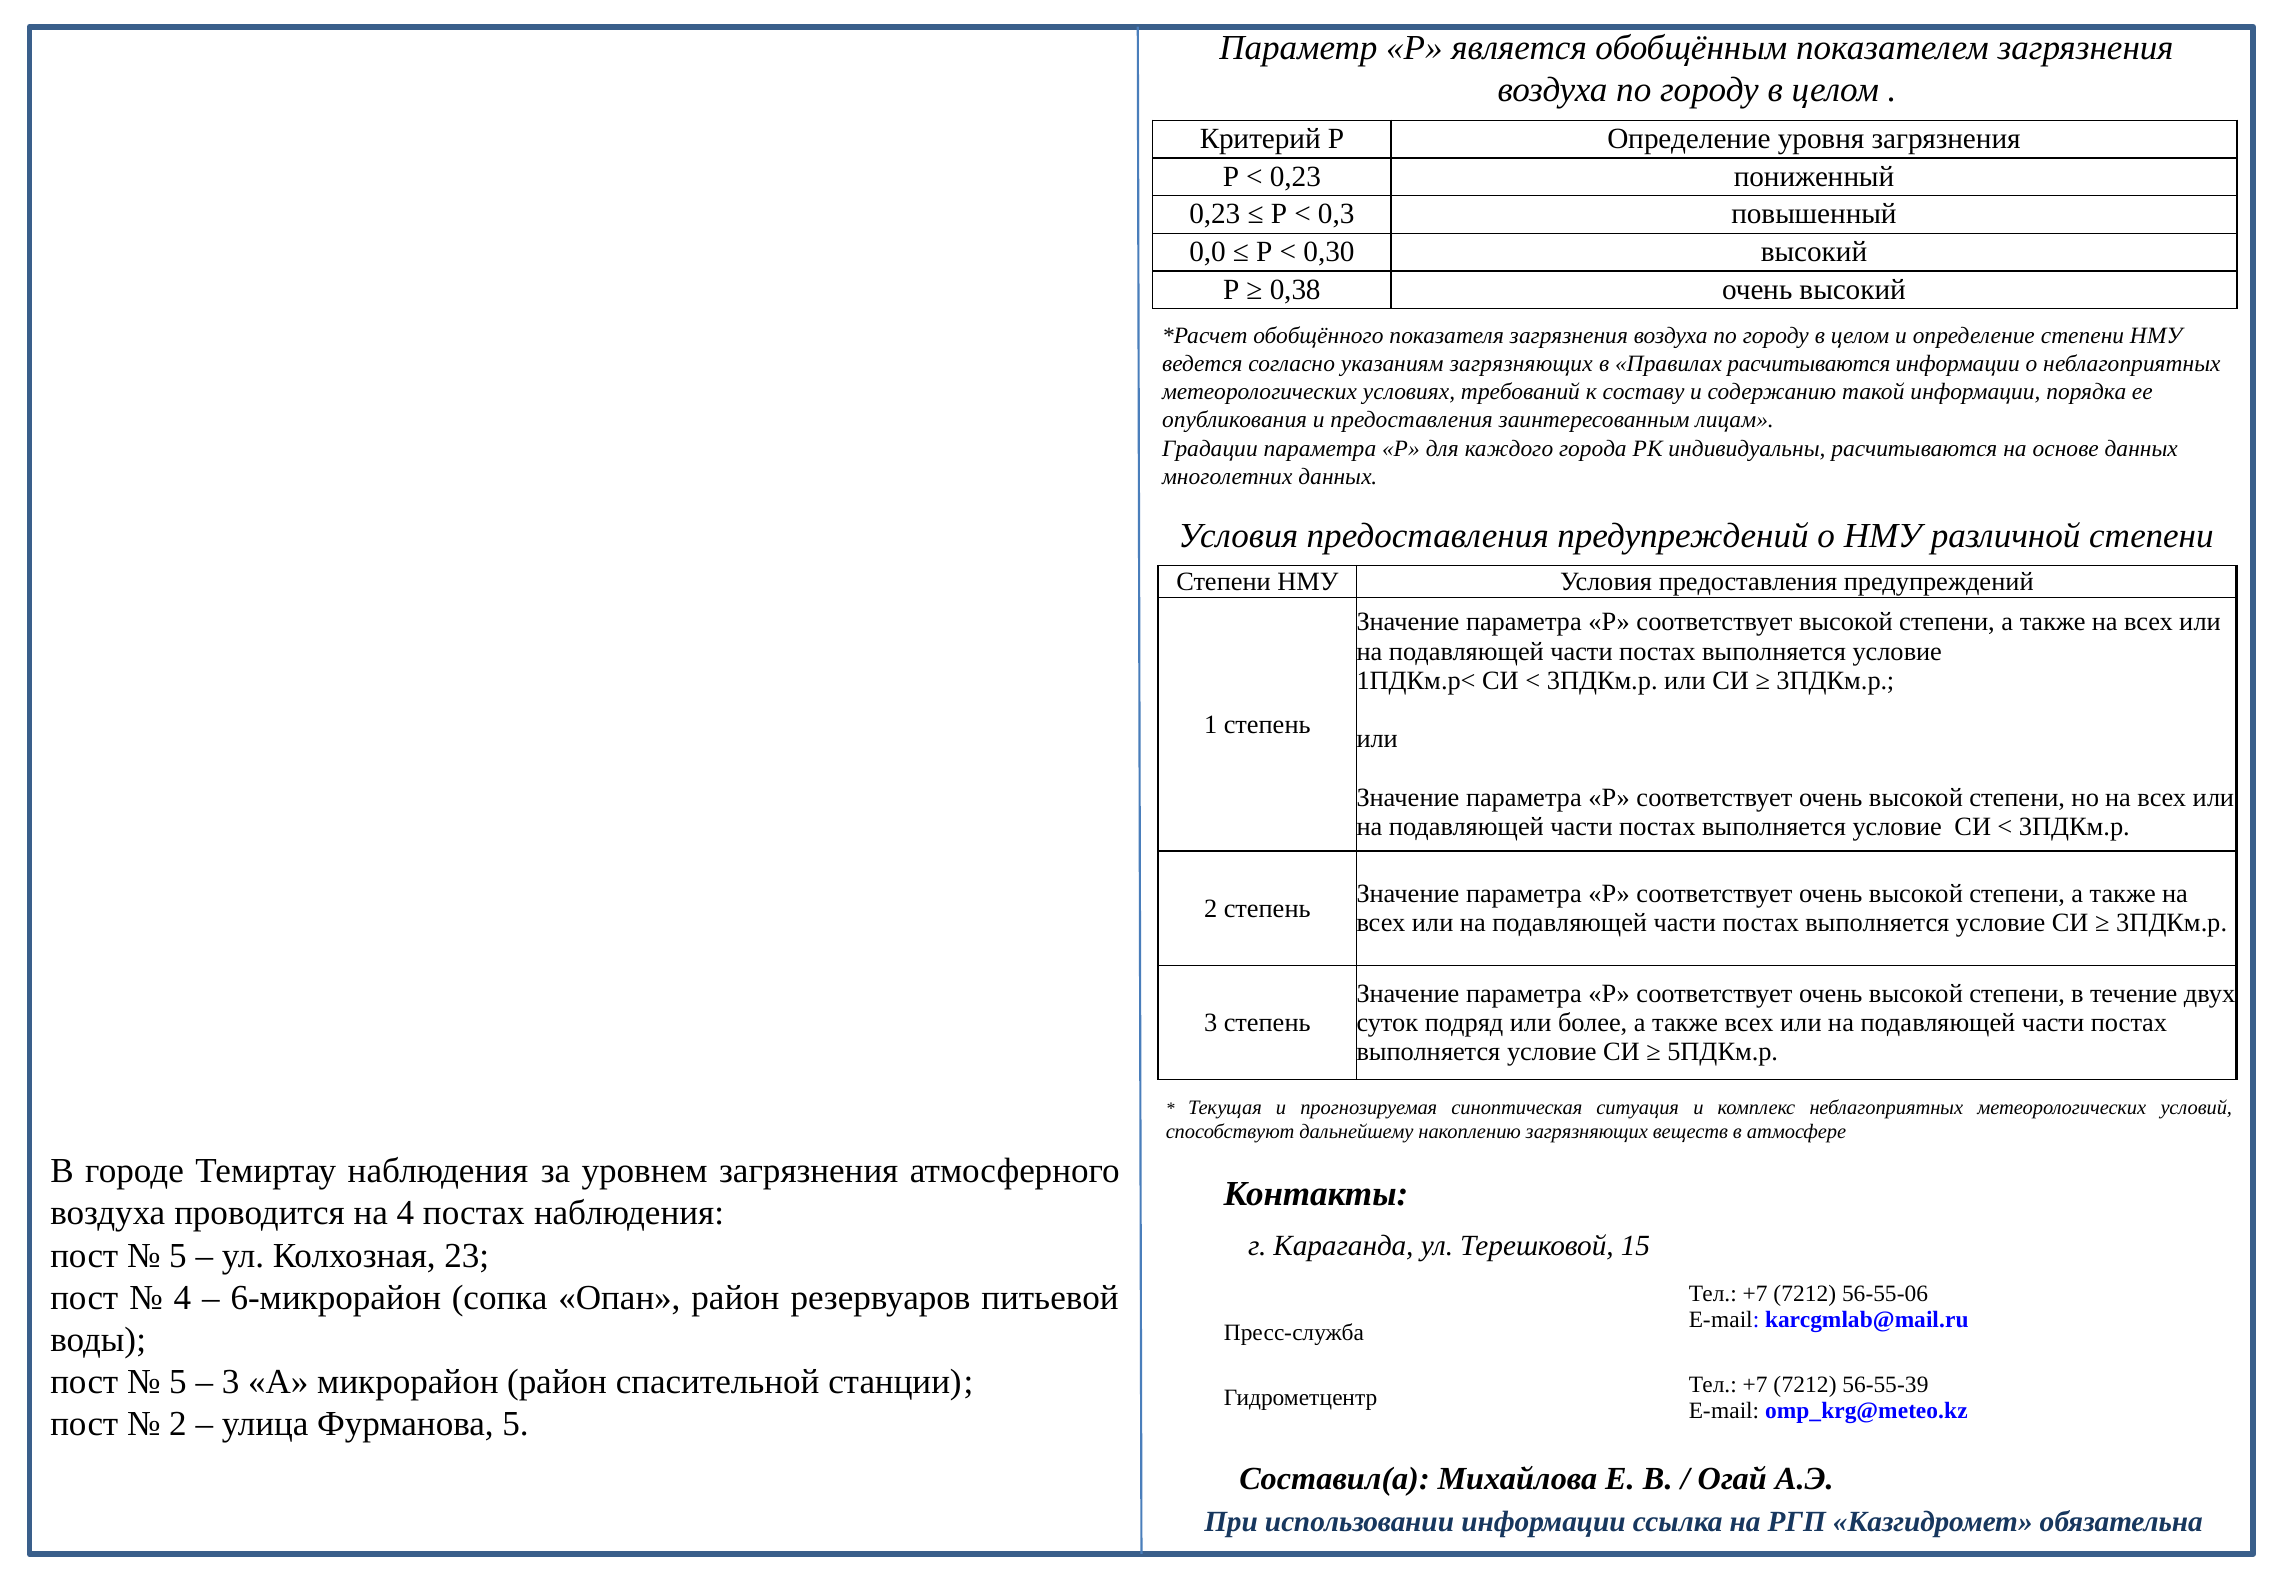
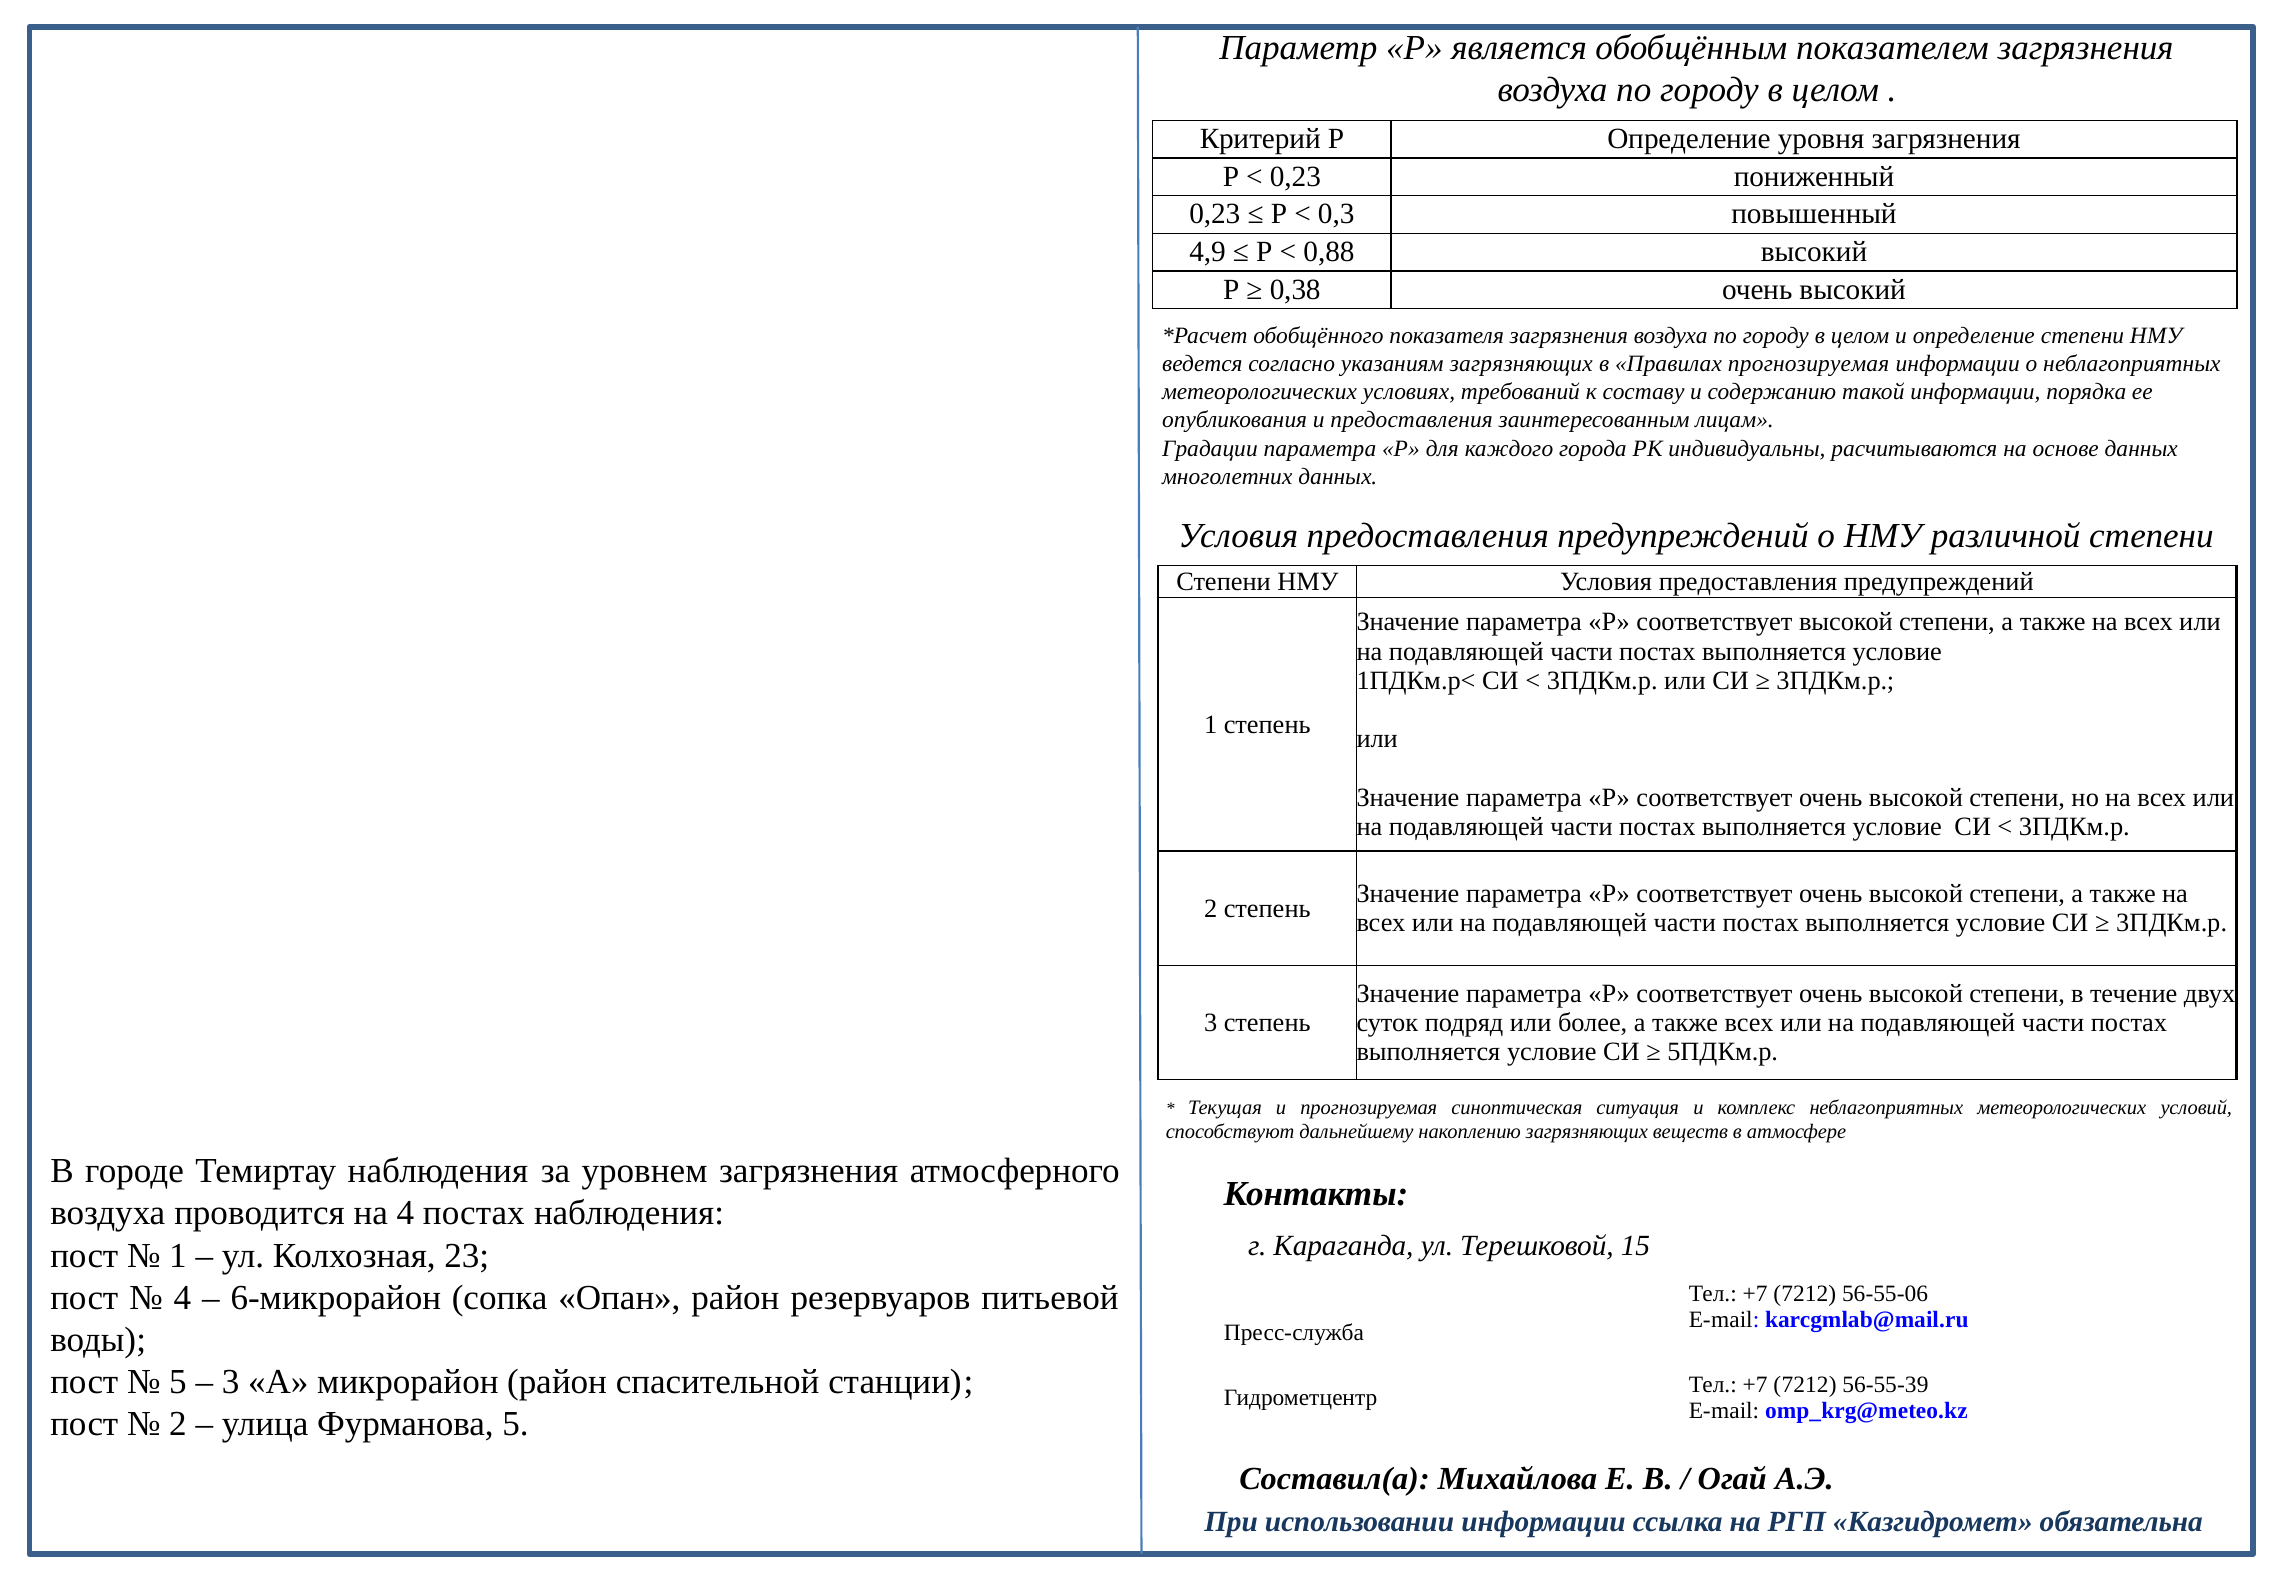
0,0: 0,0 -> 4,9 (1208, 252)
0,30: 0,30 -> 0,88 (1329, 252)
Правилах расчитываются: расчитываются -> прогнозируемая (1809, 364)
5: 5 -> 1 (178, 1255)
